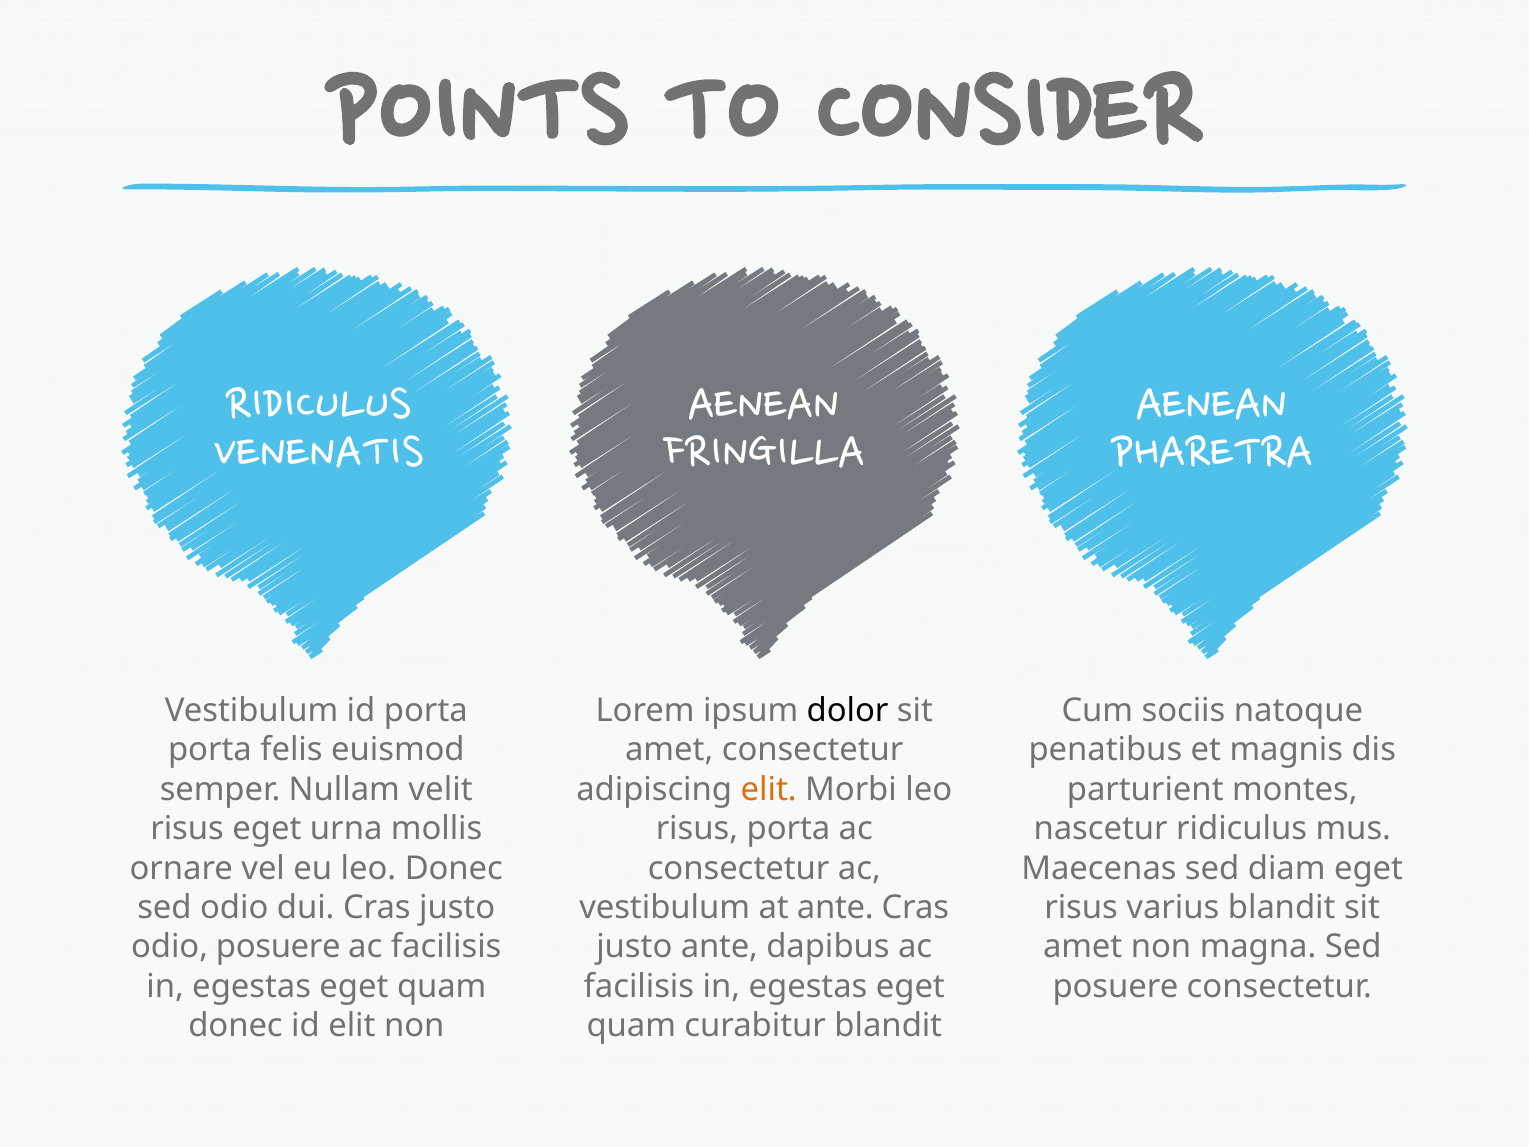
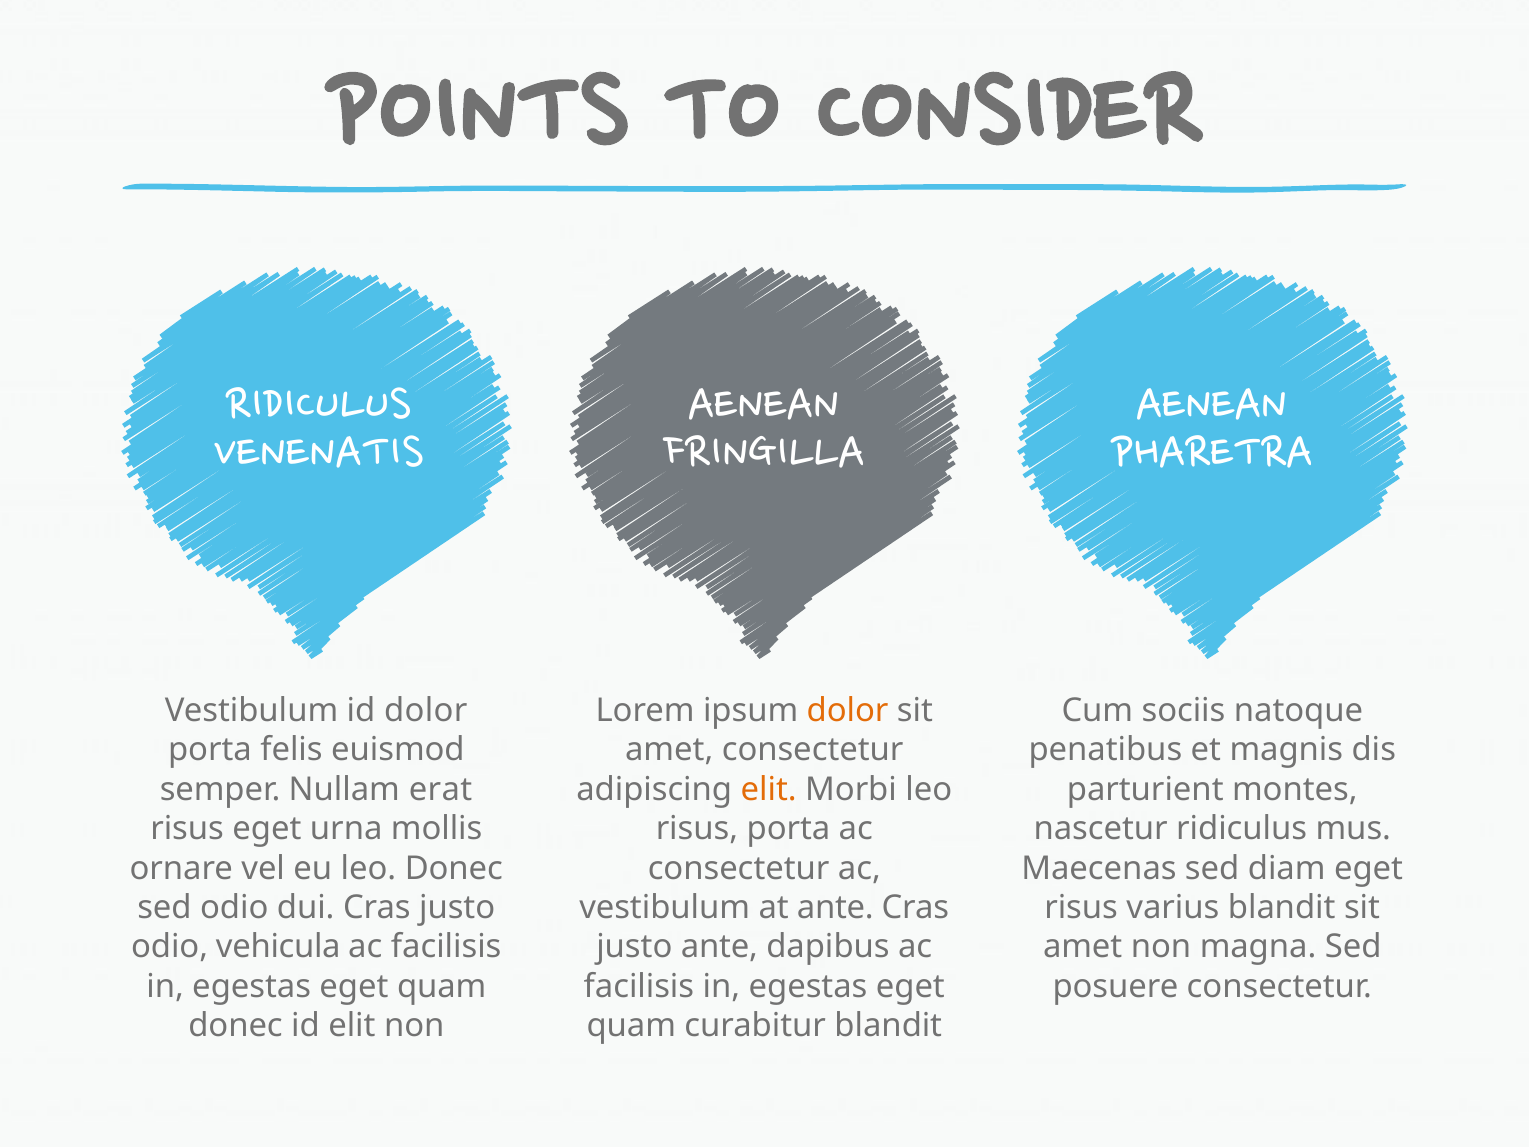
id porta: porta -> dolor (426, 710)
dolor colour: black -> orange (848, 710)
velit: velit -> erat (440, 789)
odio posuere: posuere -> vehicula (278, 947)
